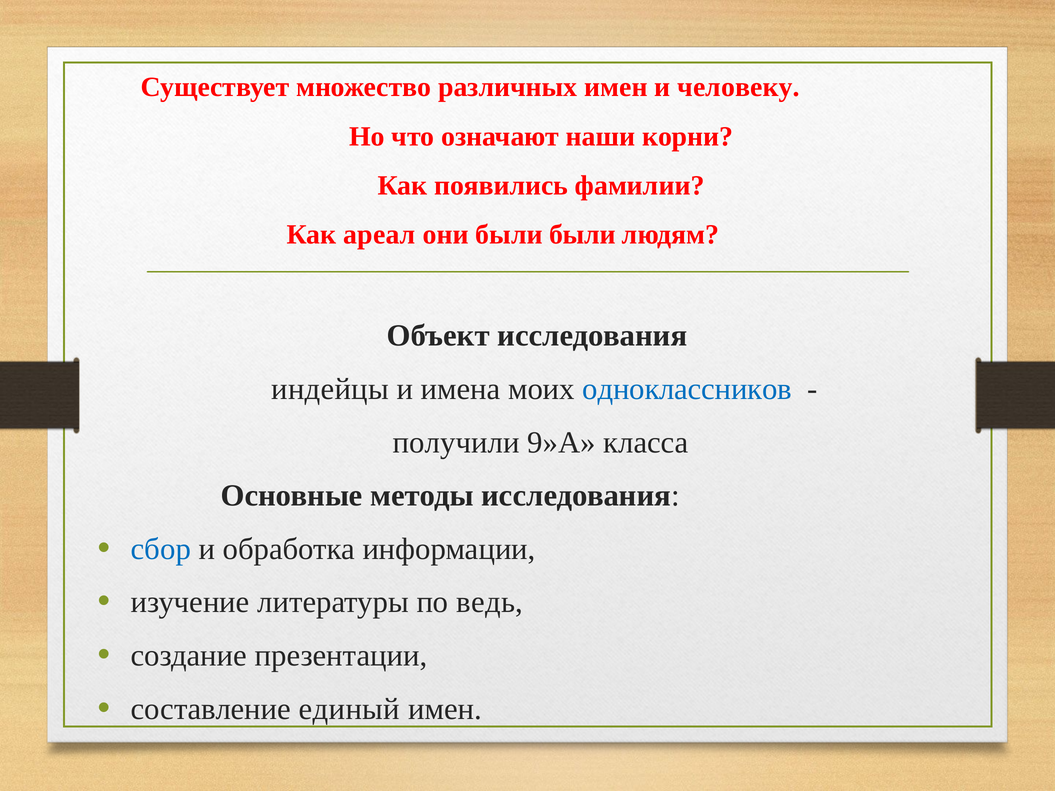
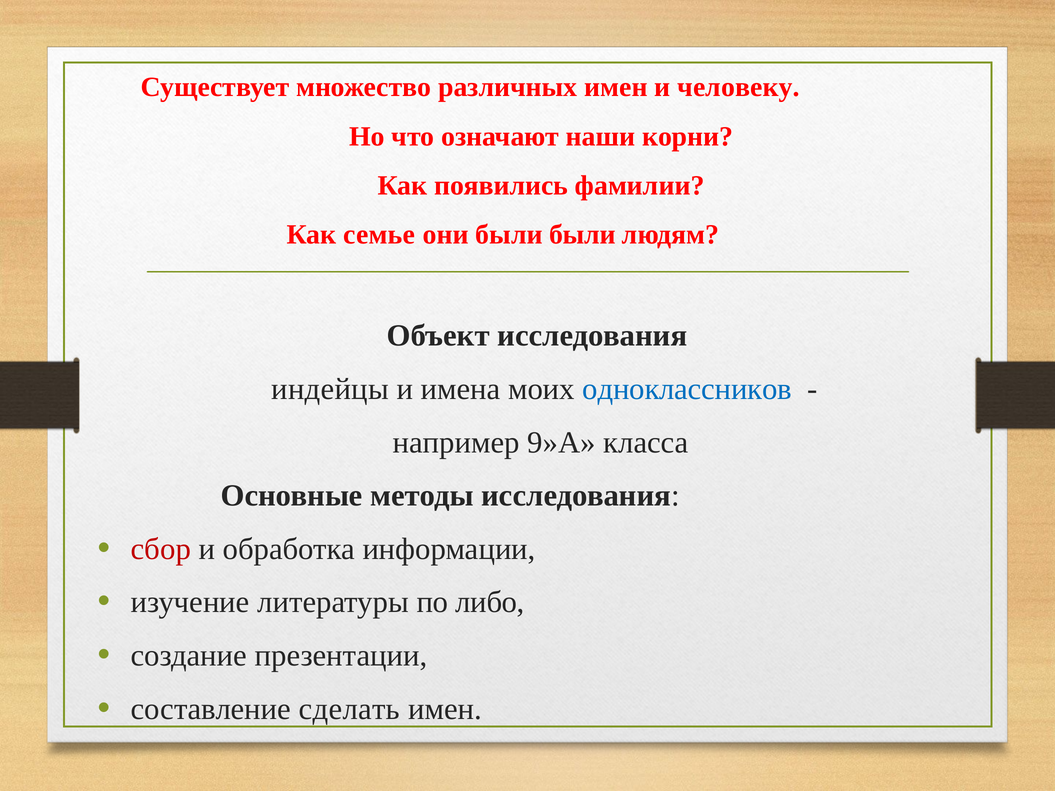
ареал: ареал -> семье (379, 235)
получили: получили -> например (456, 443)
сбор colour: blue -> red (161, 549)
ведь: ведь -> либо (490, 603)
единый: единый -> сделать (349, 709)
